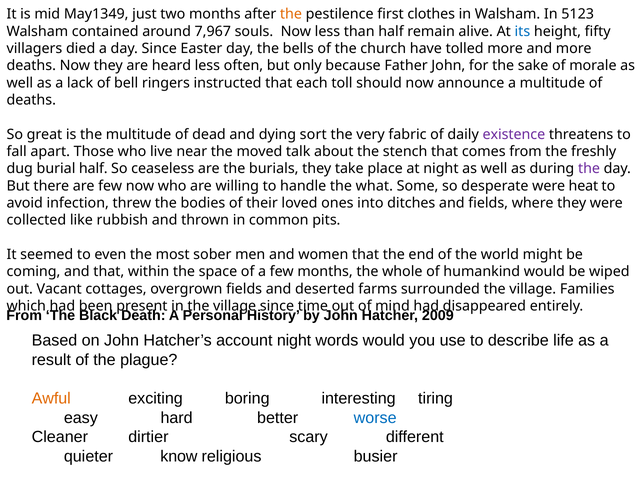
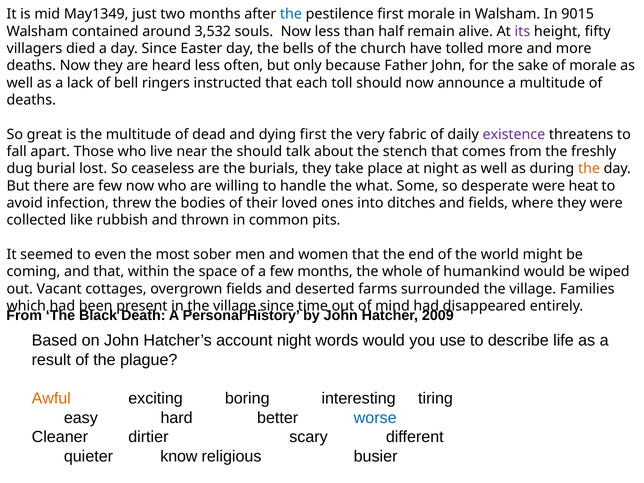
the colour: orange -> blue (291, 14)
first clothes: clothes -> morale (431, 14)
5123: 5123 -> 9015 (578, 14)
7,967: 7,967 -> 3,532 (213, 31)
its colour: blue -> purple (522, 31)
dying sort: sort -> first (313, 134)
the moved: moved -> should (259, 151)
burial half: half -> lost (93, 169)
the colour: purple -> orange (589, 169)
